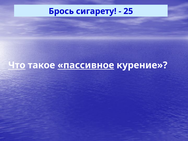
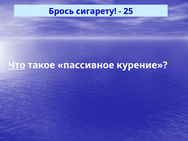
пассивное underline: present -> none (86, 65)
